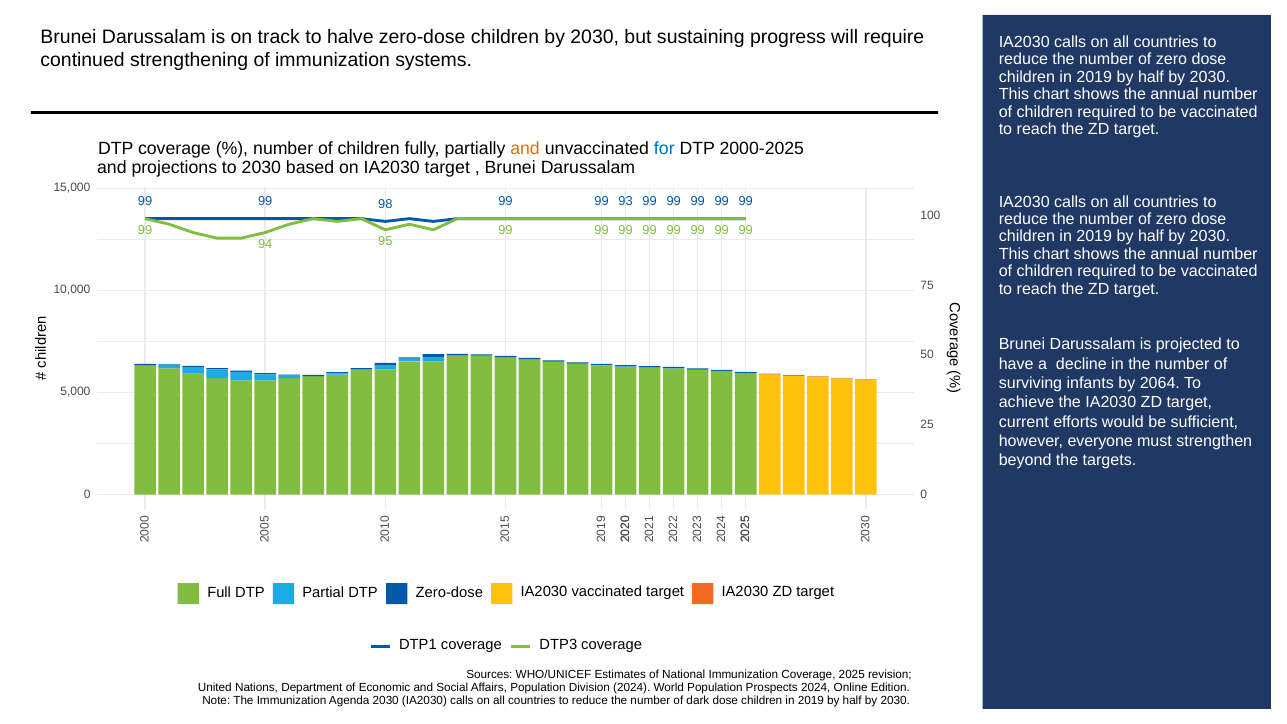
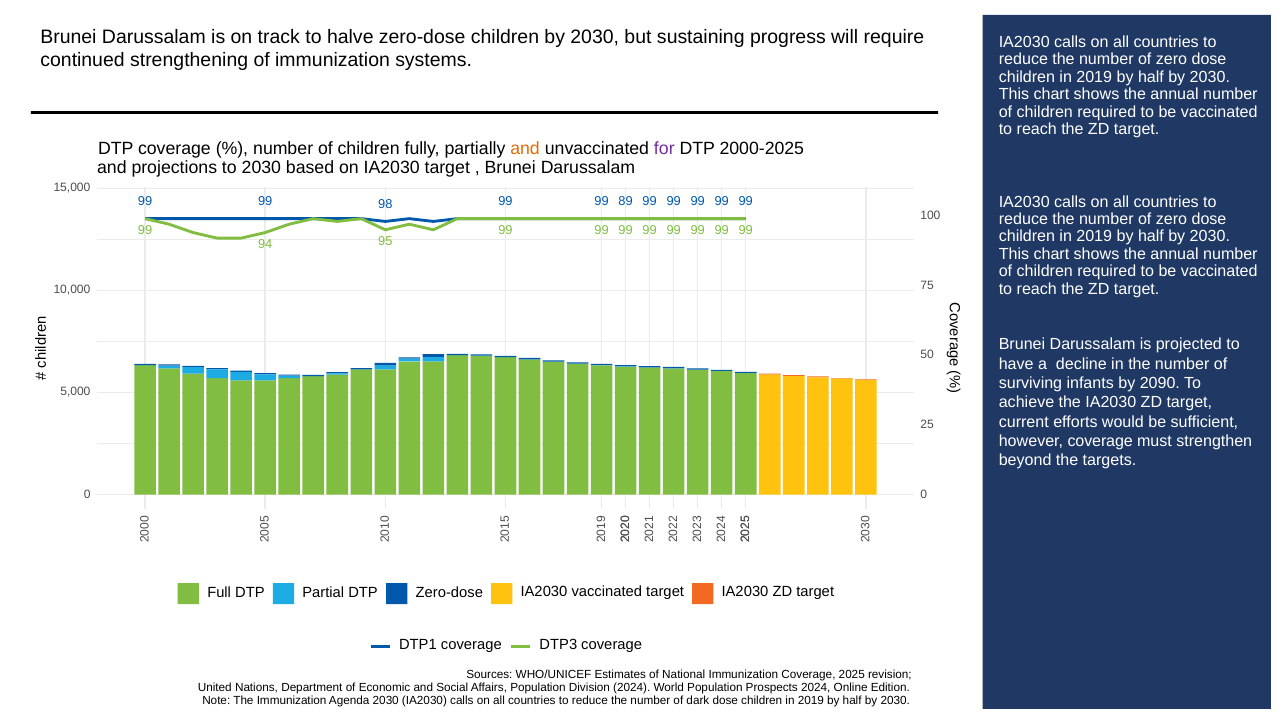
for colour: blue -> purple (664, 148)
93: 93 -> 89 (626, 201)
2064: 2064 -> 2090 (1160, 383)
however everyone: everyone -> coverage (1100, 441)
